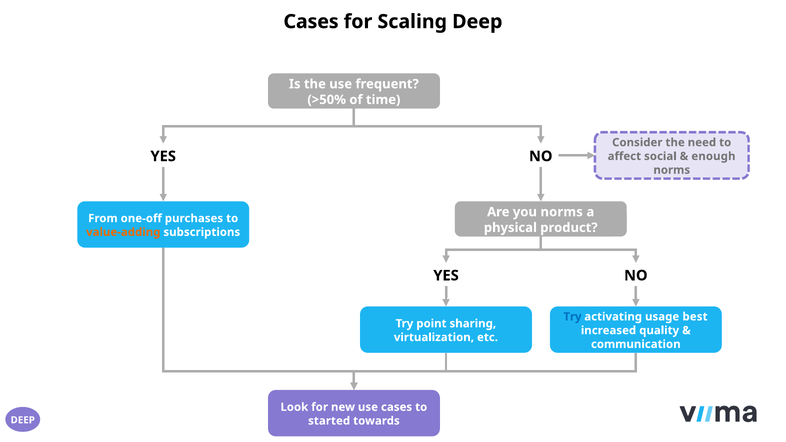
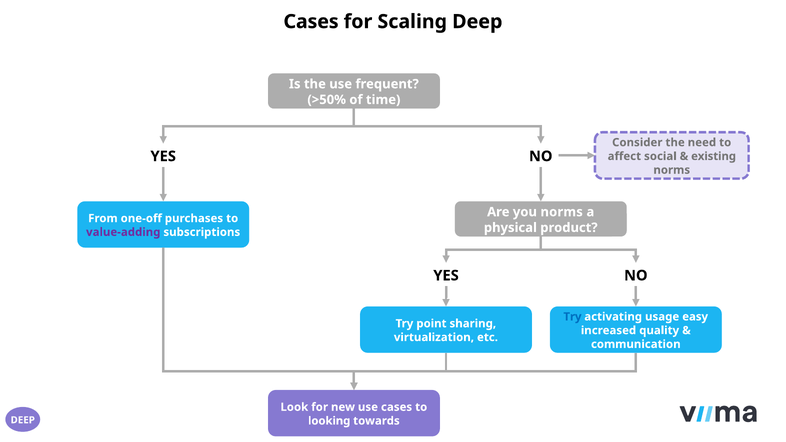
enough: enough -> existing (714, 156)
value-adding colour: orange -> purple (123, 232)
best: best -> easy (695, 317)
started: started -> looking (329, 421)
